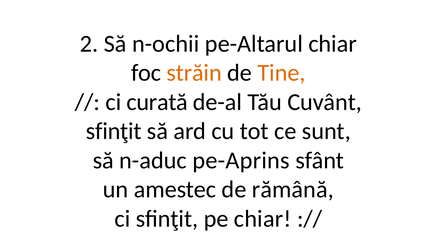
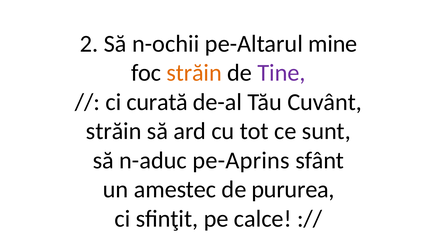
pe-Altarul chiar: chiar -> mine (333, 44)
Tine colour: orange -> purple (281, 73)
sfinţit: sfinţit -> străin (114, 131)
rămână: rămână -> pururea (293, 189)
pe chiar: chiar -> calce (263, 219)
